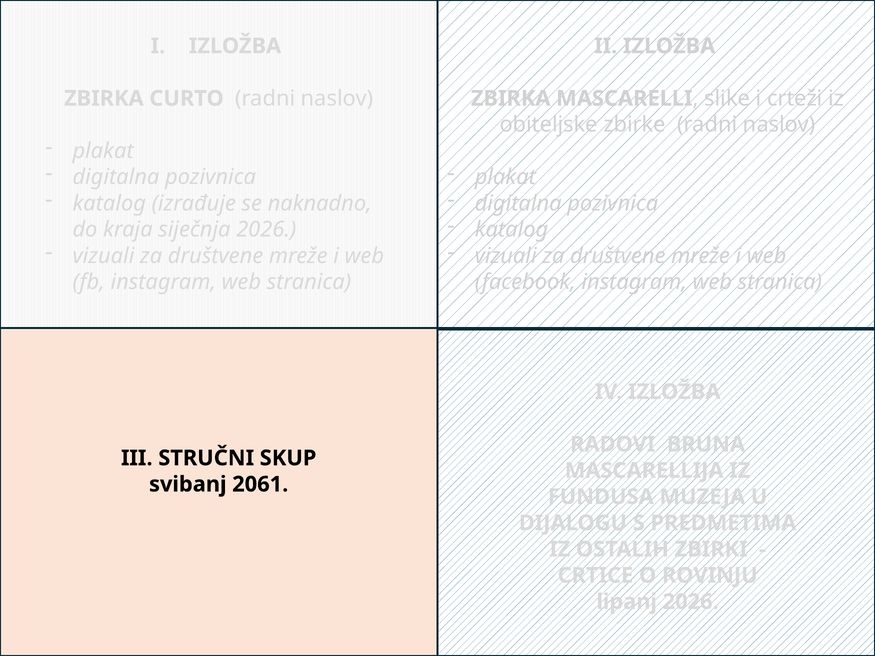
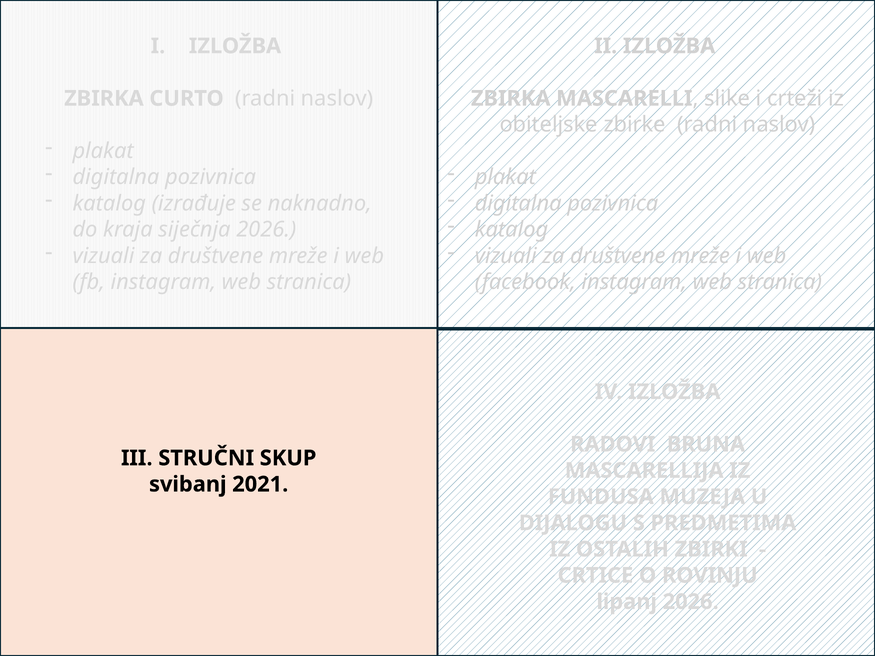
2061: 2061 -> 2021 (260, 484)
